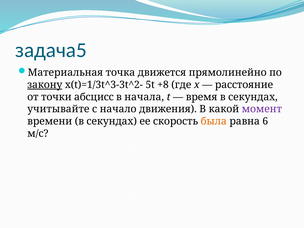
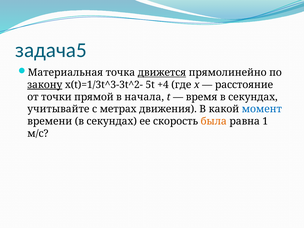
движется underline: none -> present (162, 73)
+8: +8 -> +4 (163, 85)
абсцисс: абсцисс -> прямой (94, 97)
начало: начало -> метрах (118, 109)
момент colour: purple -> blue (262, 109)
6: 6 -> 1 (265, 121)
